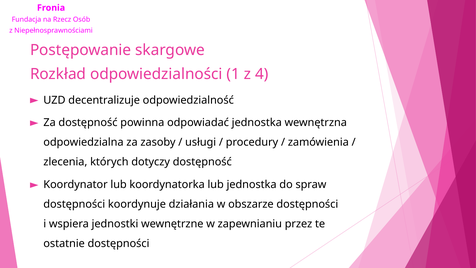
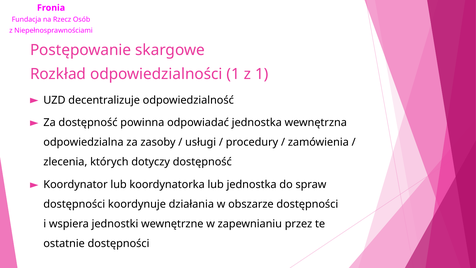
z 4: 4 -> 1 (262, 74)
